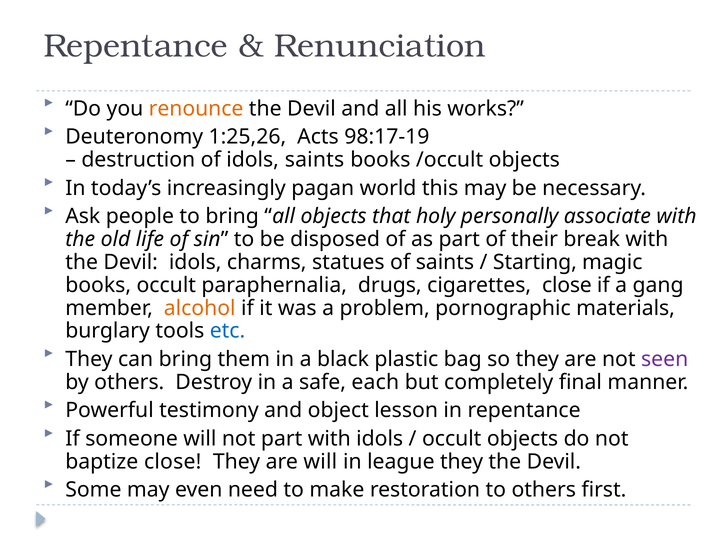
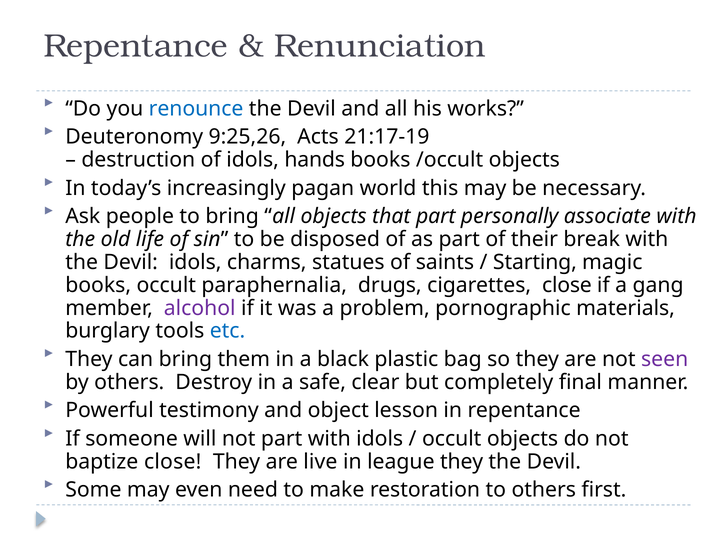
renounce colour: orange -> blue (196, 109)
1:25,26: 1:25,26 -> 9:25,26 (247, 137)
98:17-19: 98:17-19 -> 21:17-19 (387, 137)
idols saints: saints -> hands (315, 160)
that holy: holy -> part (436, 217)
alcohol colour: orange -> purple (200, 308)
each: each -> clear (375, 382)
are will: will -> live (320, 462)
